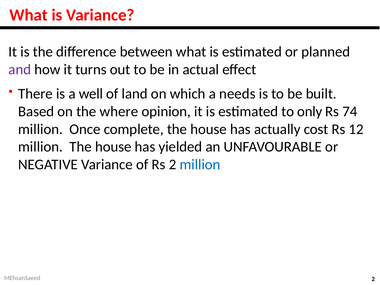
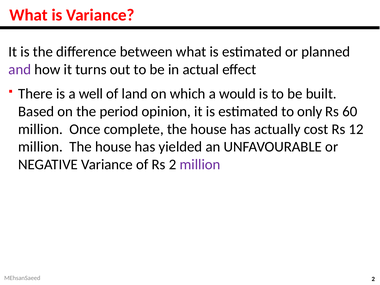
needs: needs -> would (237, 94)
where: where -> period (119, 111)
74: 74 -> 60 (350, 111)
million colour: blue -> purple (200, 165)
